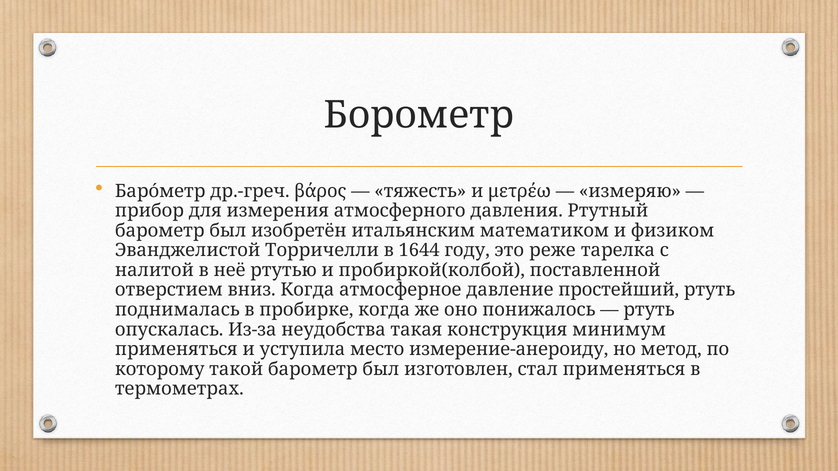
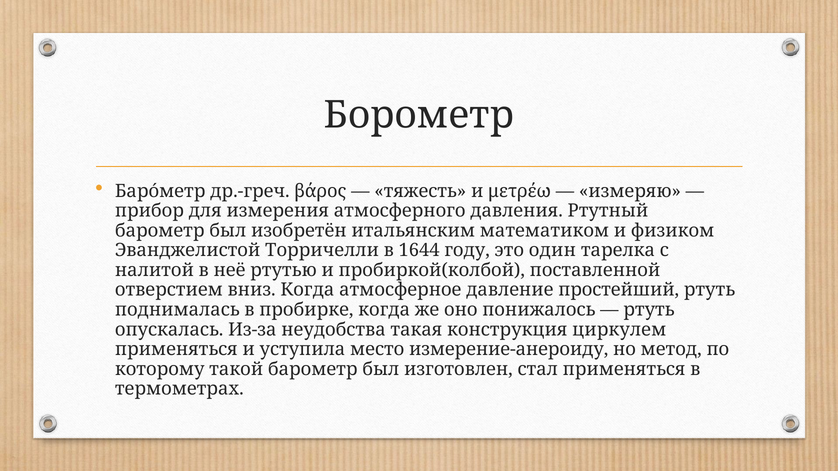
реже: реже -> один (552, 251)
минимум: минимум -> циркулем (619, 330)
